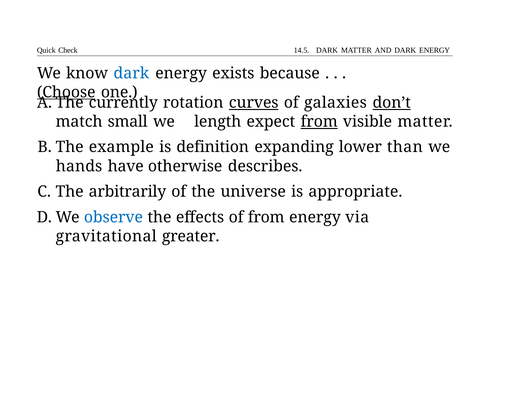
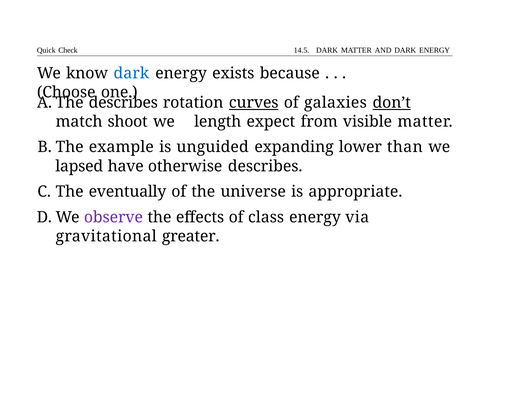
Choose underline: present -> none (66, 92)
currently: currently -> describes (123, 102)
small: small -> shoot (128, 122)
from underline: present -> none (319, 122)
definition: definition -> unguided (213, 147)
hands: hands -> lapsed (79, 166)
arbitrarily: arbitrarily -> eventually (127, 192)
observe colour: blue -> purple (113, 217)
of from: from -> class (266, 217)
